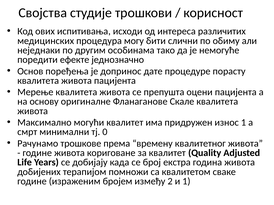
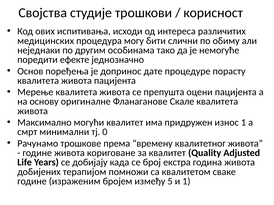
2: 2 -> 5 (170, 182)
